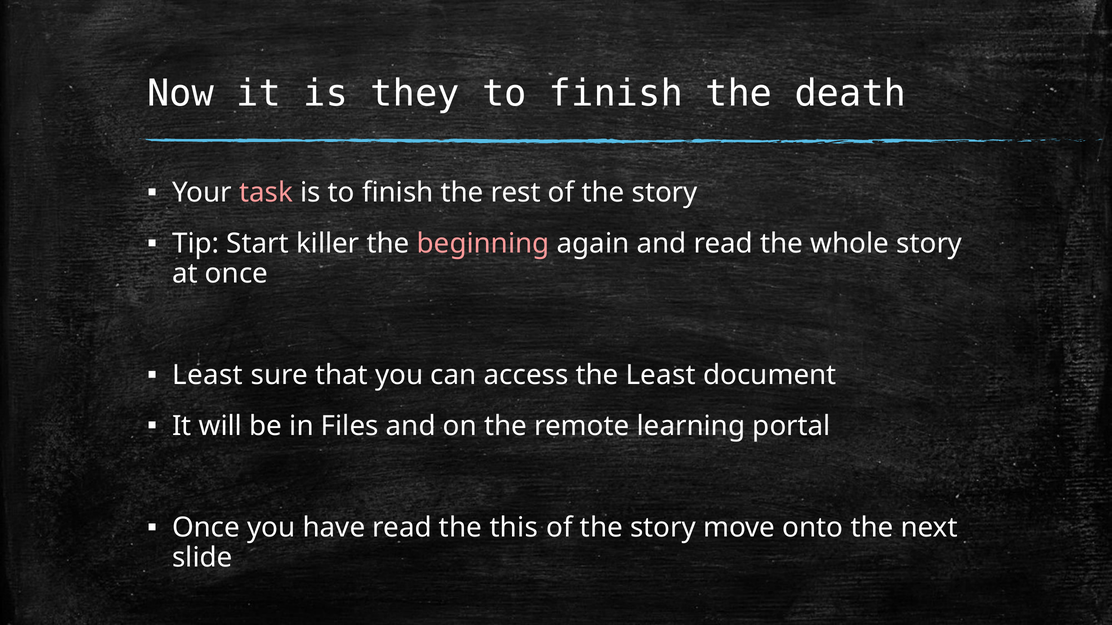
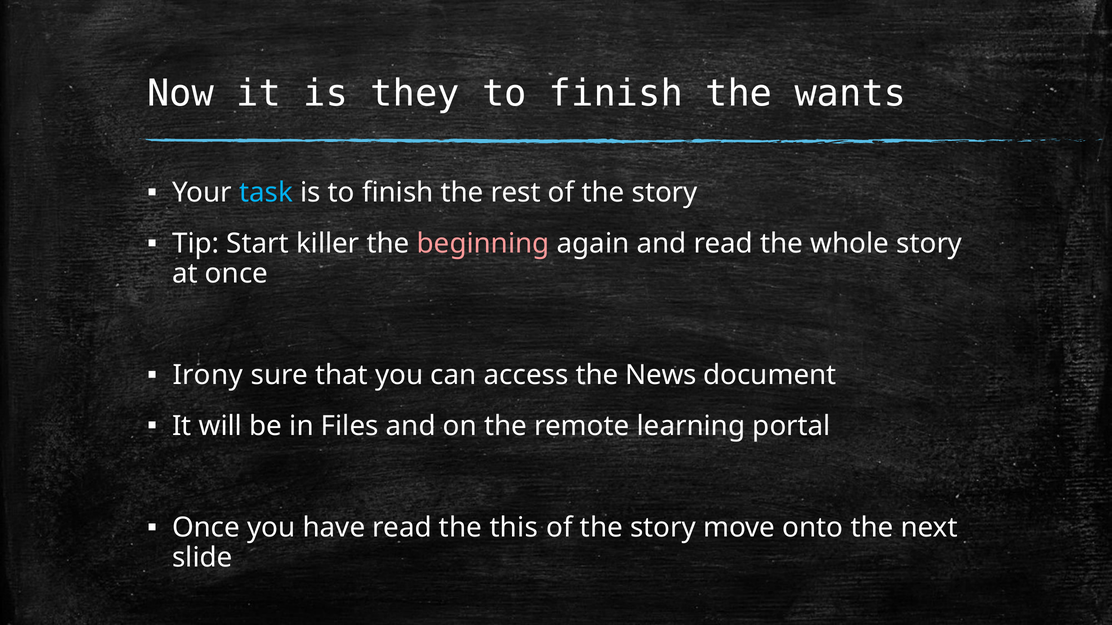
death: death -> wants (850, 94)
task colour: pink -> light blue (266, 193)
Least: Least -> Irony (208, 375)
the Least: Least -> News (661, 375)
